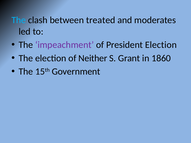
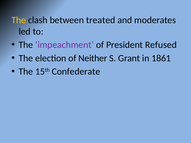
The colour: light blue -> yellow (19, 20)
President Election: Election -> Refused (161, 45)
1860: 1860 -> 1861 (161, 58)
Government: Government -> Confederate (76, 72)
